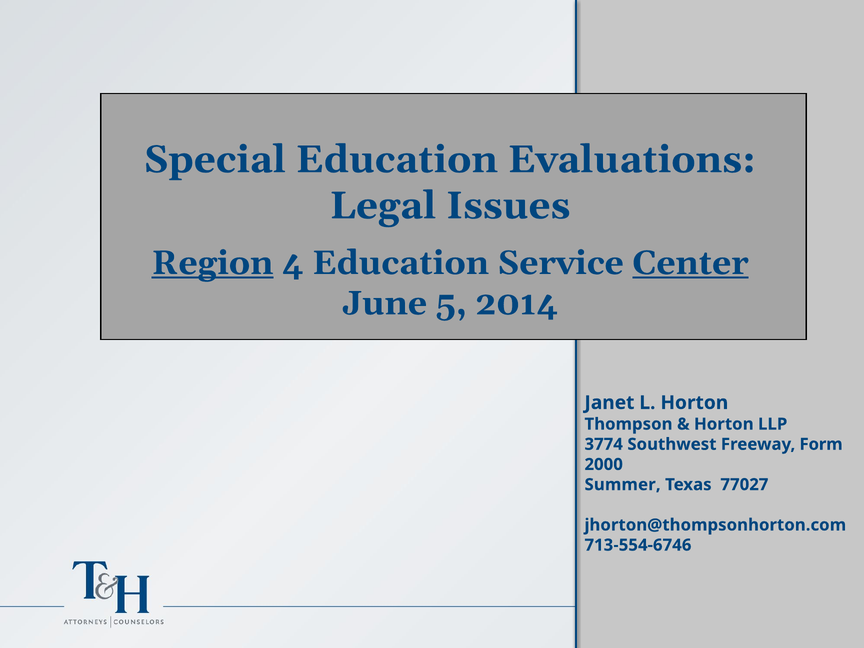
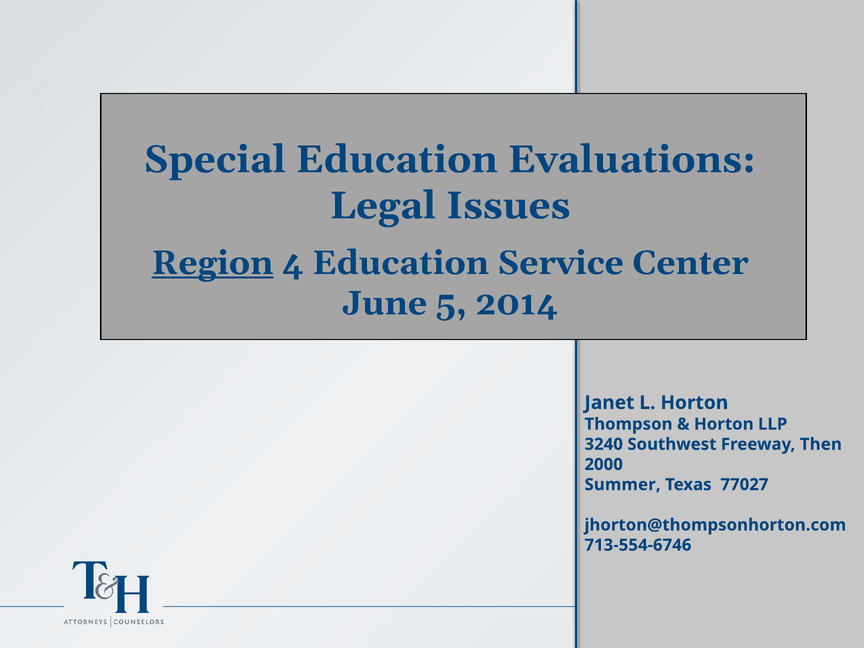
Center underline: present -> none (691, 263)
3774: 3774 -> 3240 (604, 444)
Form: Form -> Then (821, 444)
